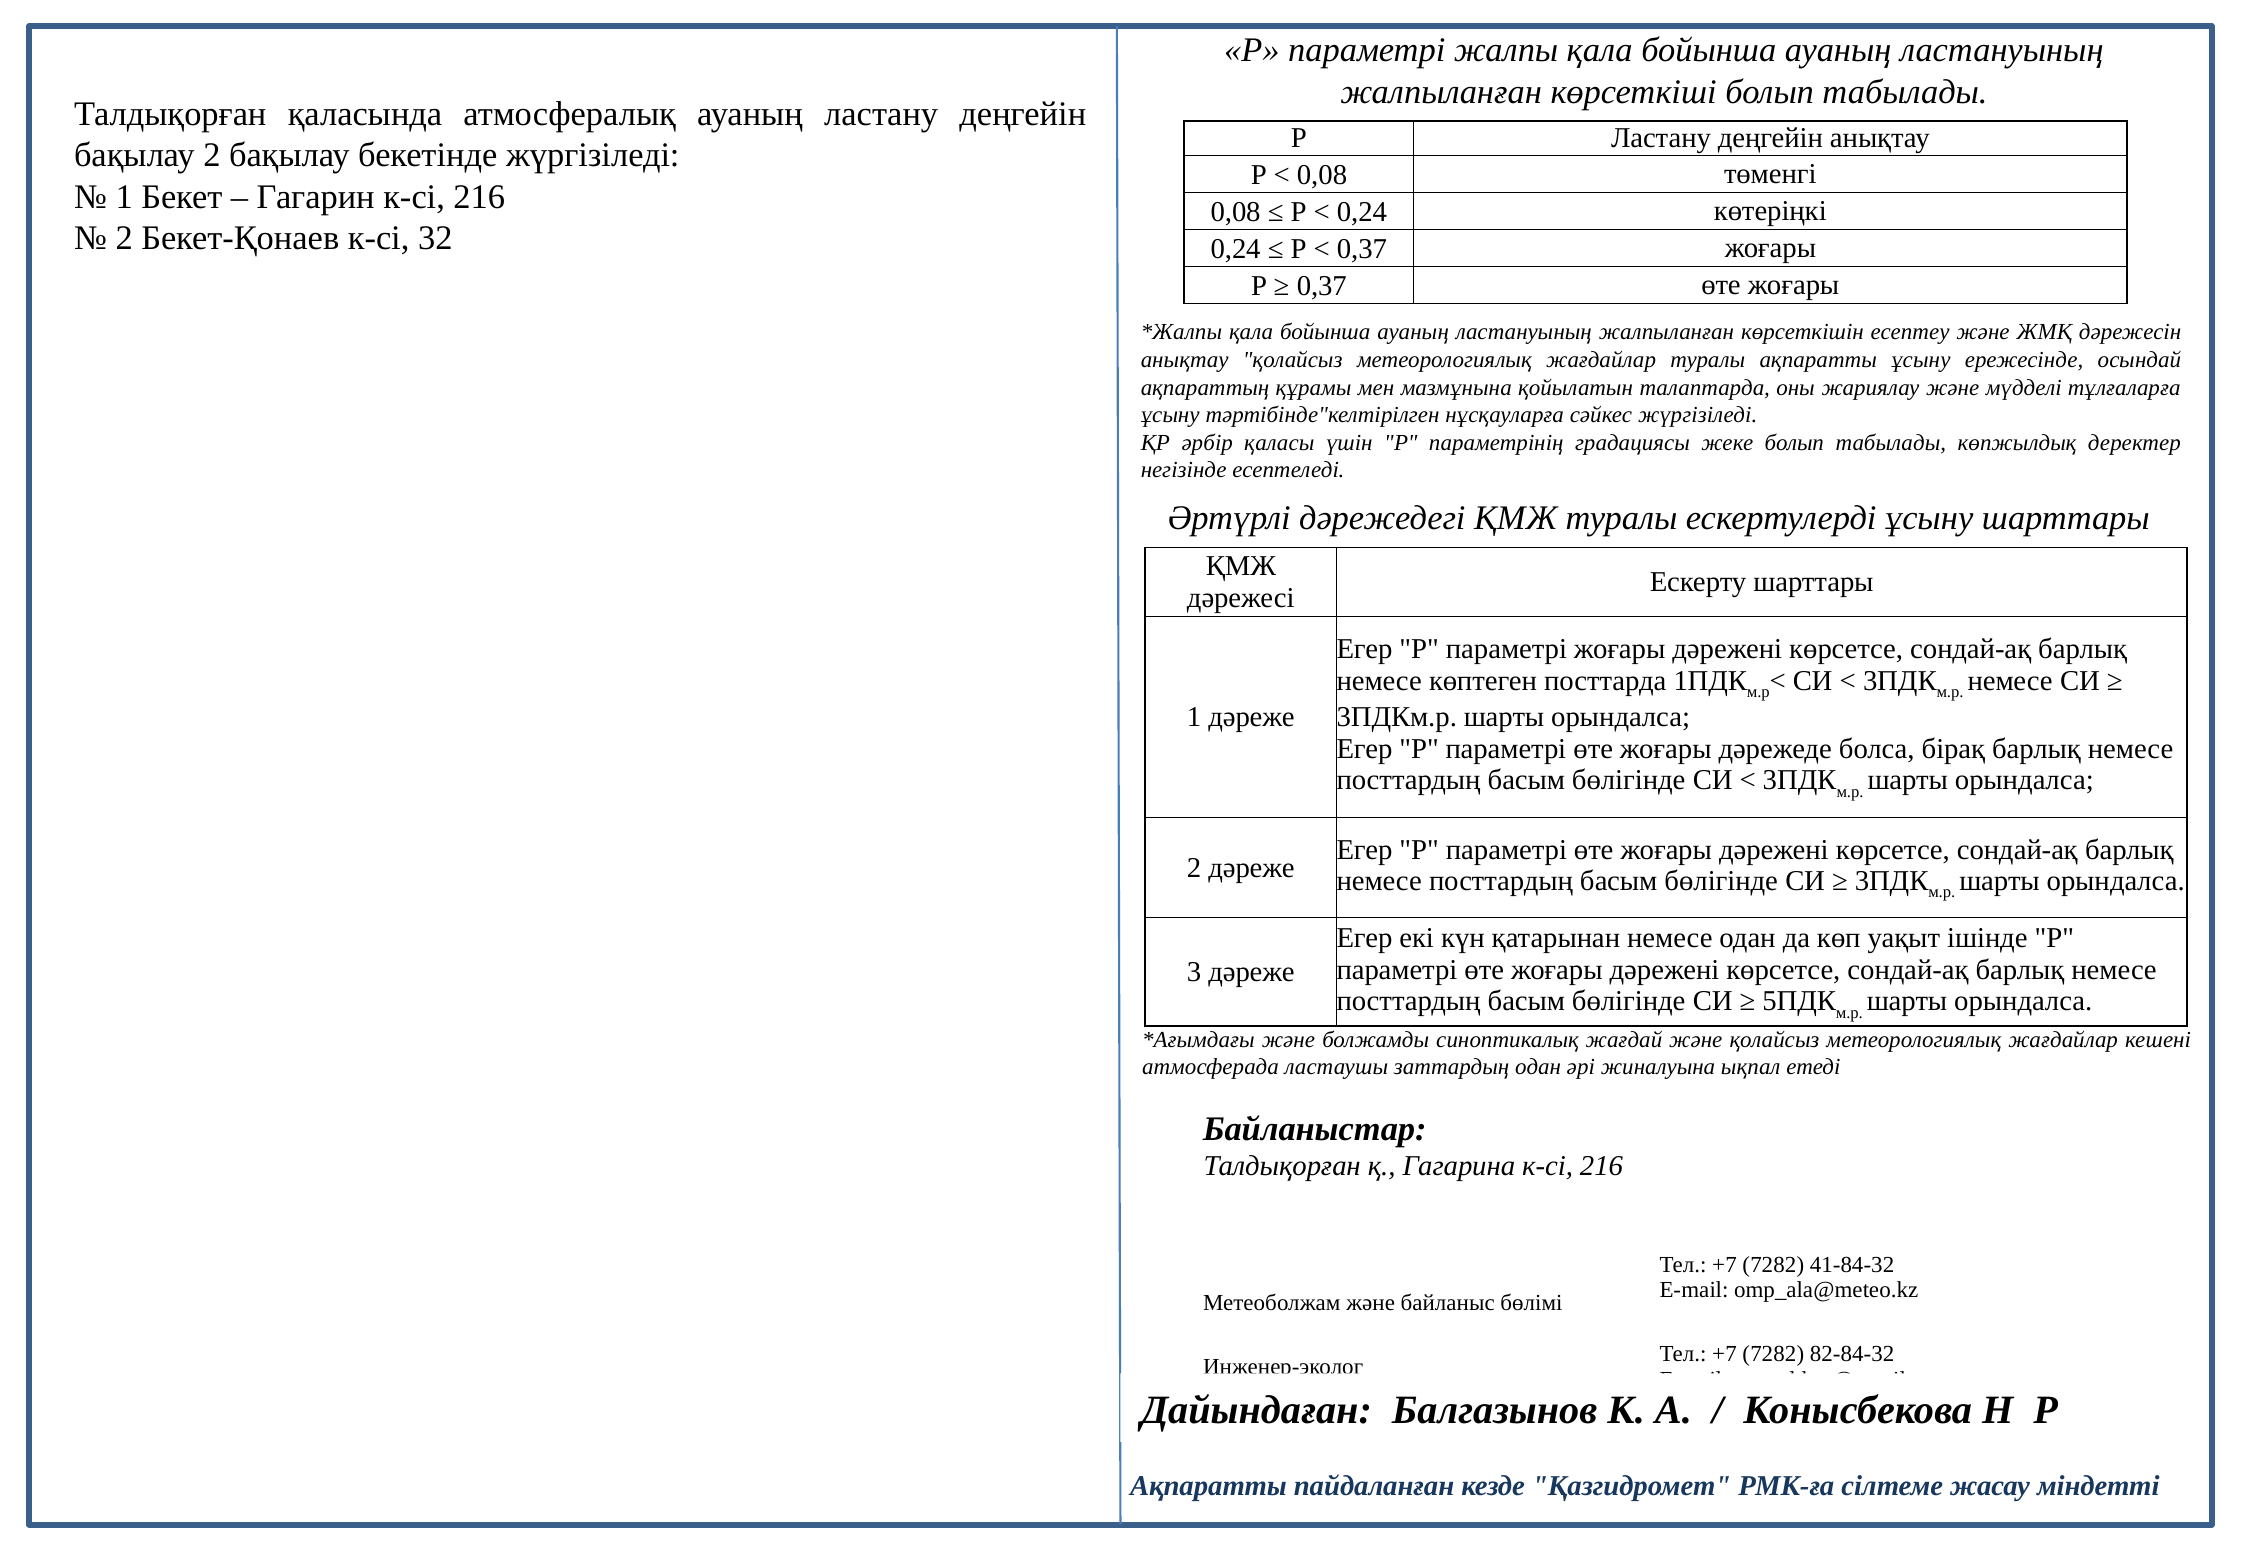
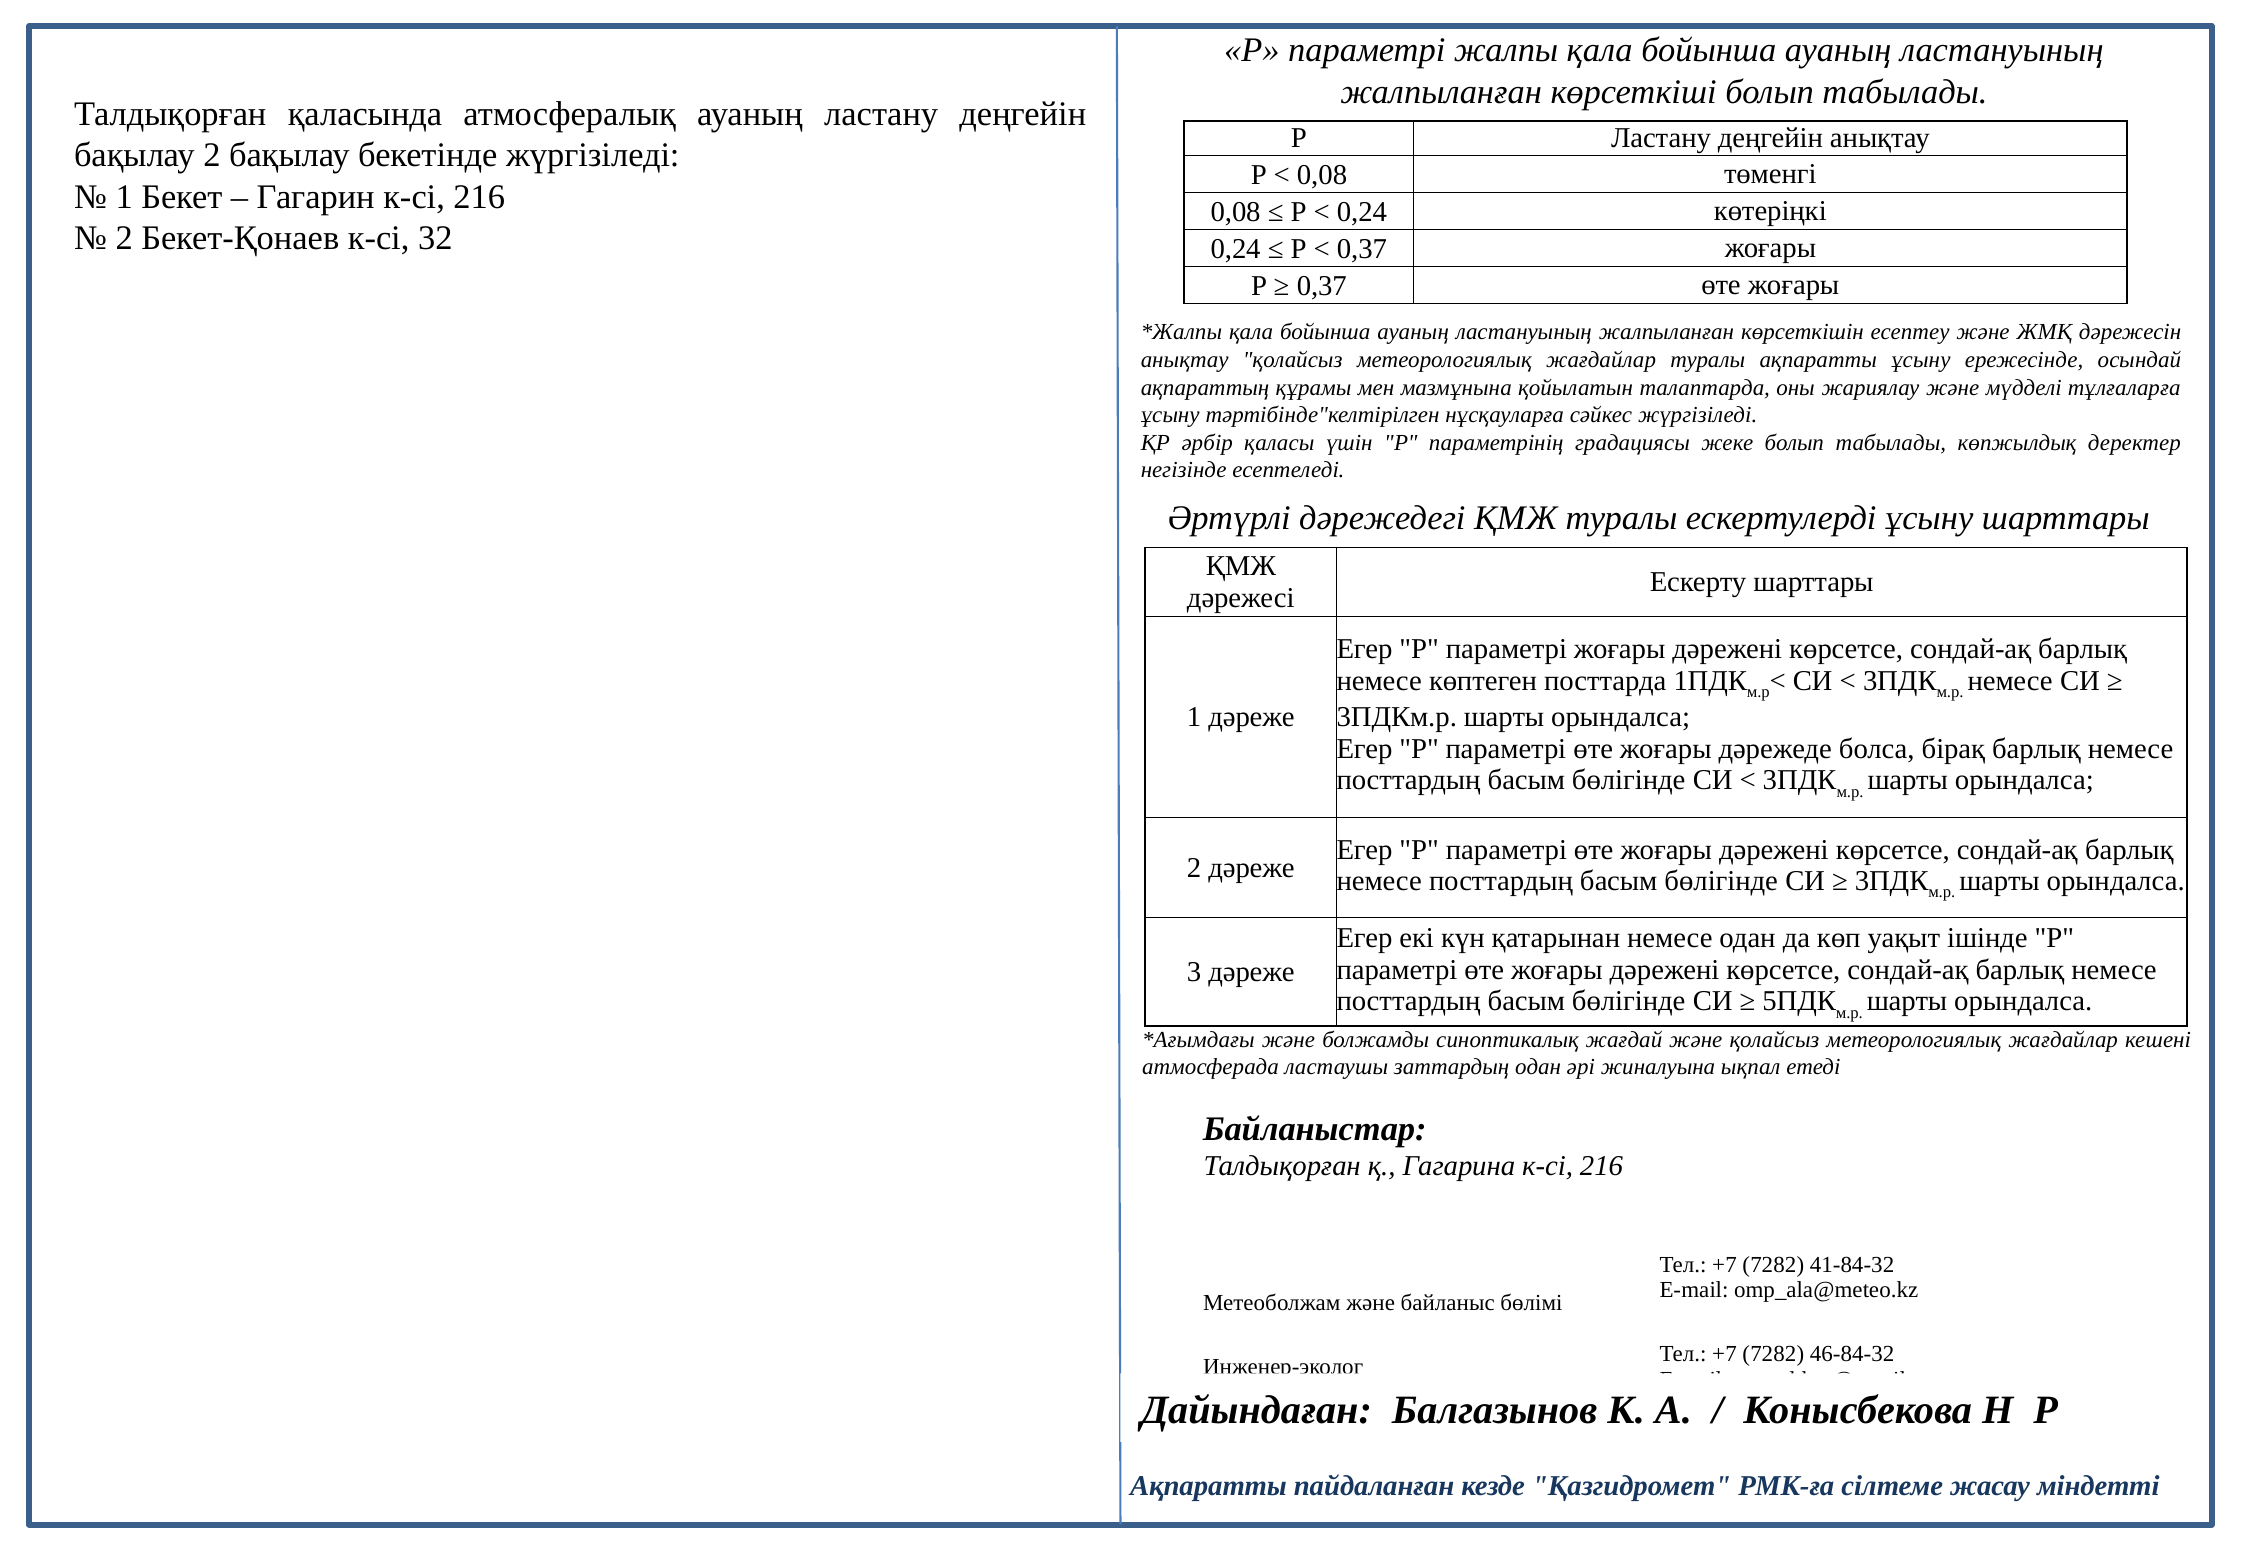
82-84-32: 82-84-32 -> 46-84-32 (1852, 1354)
